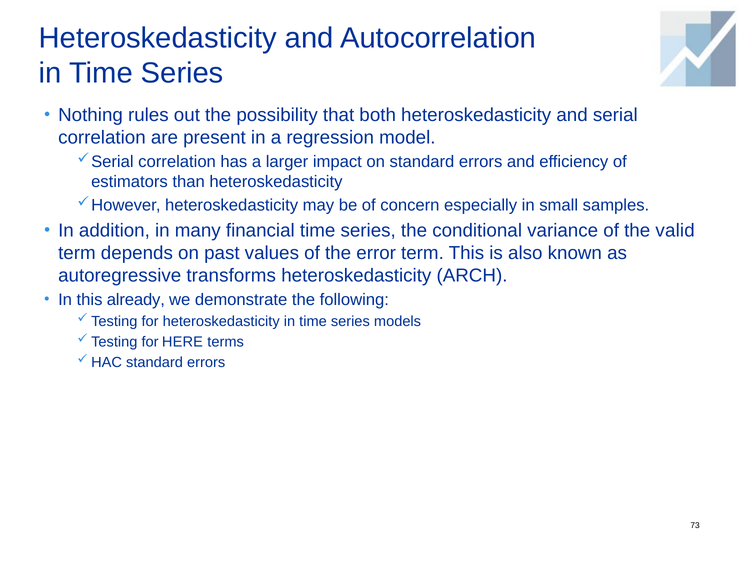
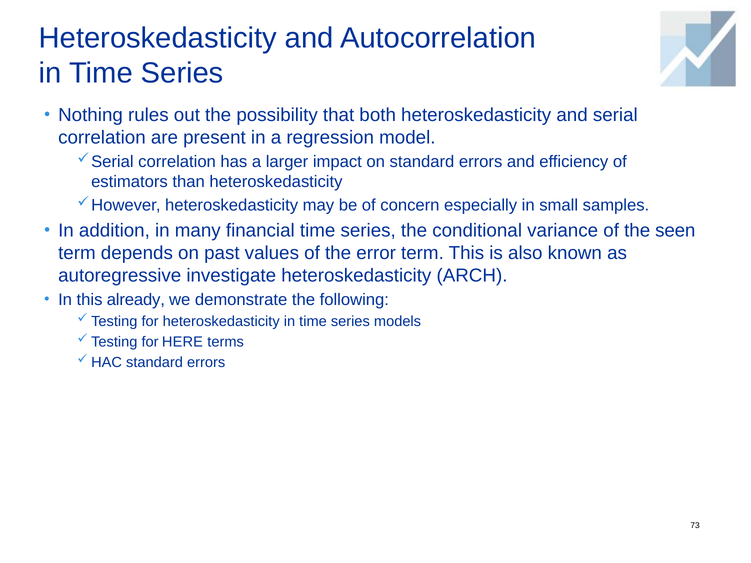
valid: valid -> seen (675, 230)
transforms: transforms -> investigate (231, 275)
